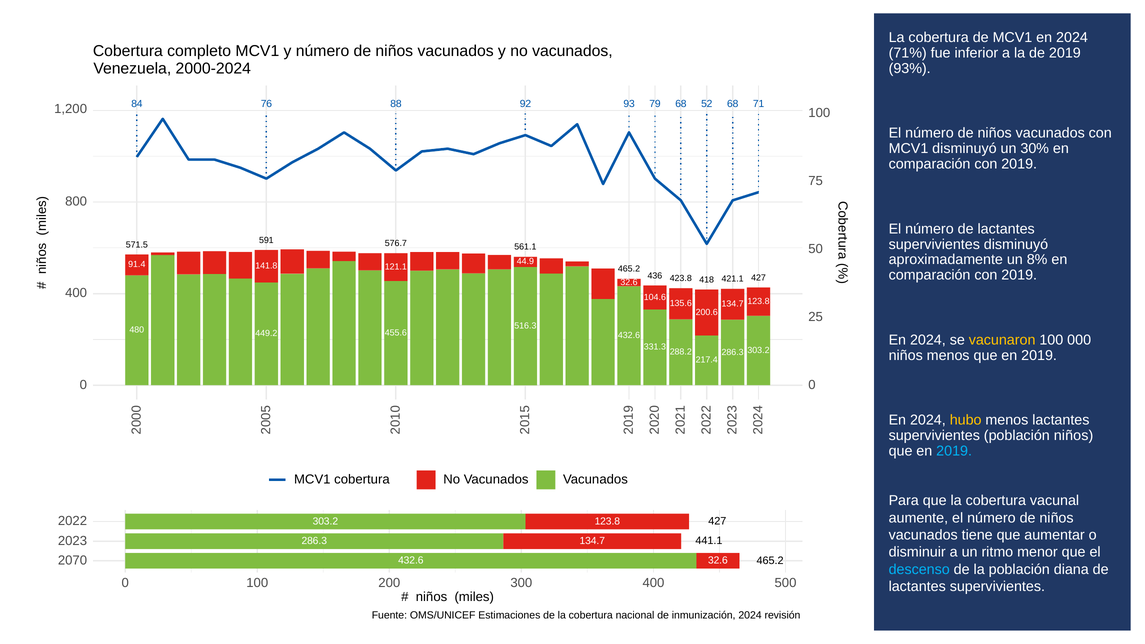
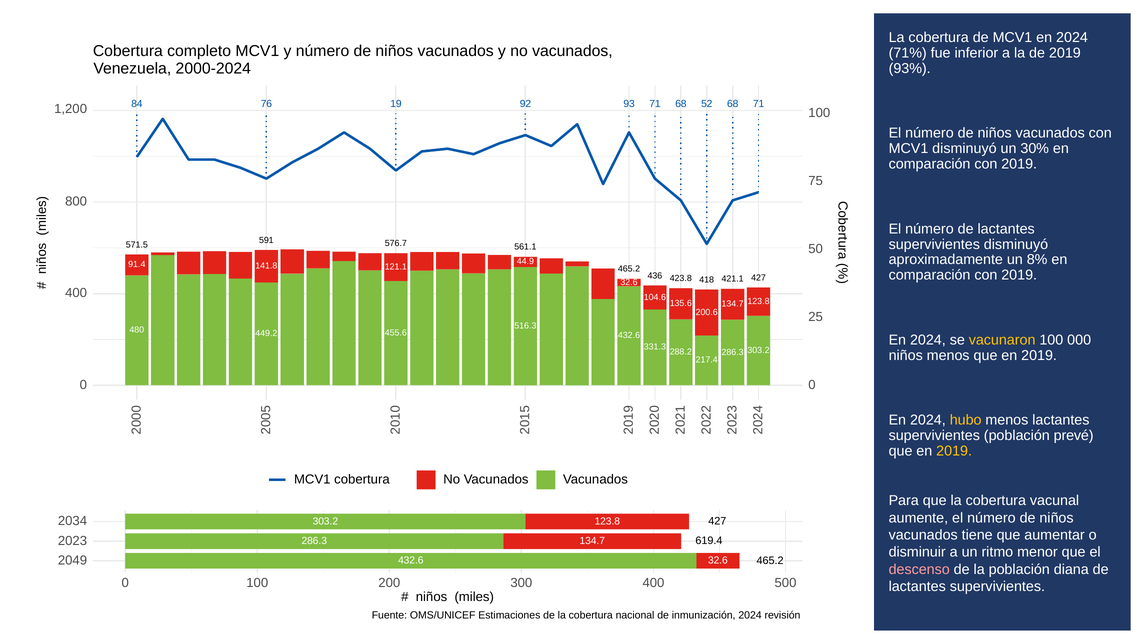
88: 88 -> 19 (396, 104)
93 79: 79 -> 71 (655, 104)
población niños: niños -> prevé (1074, 436)
2019 colour: light blue -> yellow (954, 451)
2022: 2022 -> 2034 (72, 521)
441.1: 441.1 -> 619.4 (709, 541)
2070: 2070 -> 2049 (72, 560)
descenso colour: light blue -> pink (919, 569)
